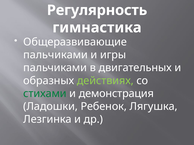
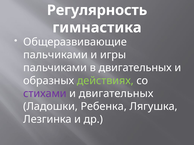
стихами colour: green -> purple (45, 94)
и демонстрация: демонстрация -> двигательных (116, 94)
Ребенок: Ребенок -> Ребенка (104, 107)
